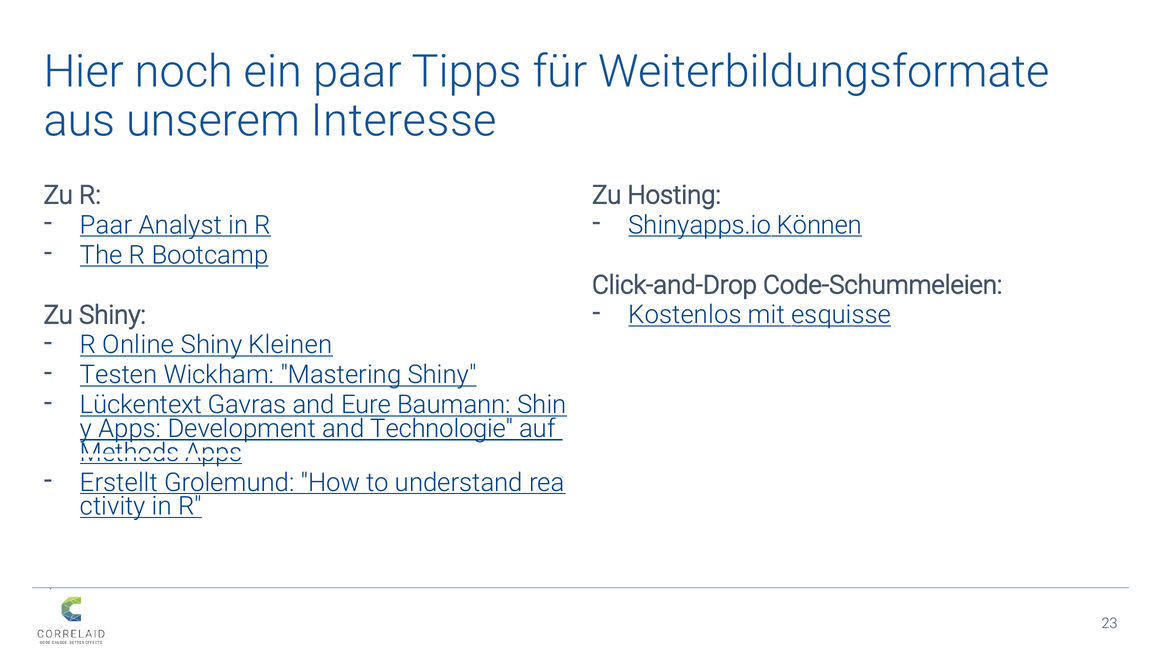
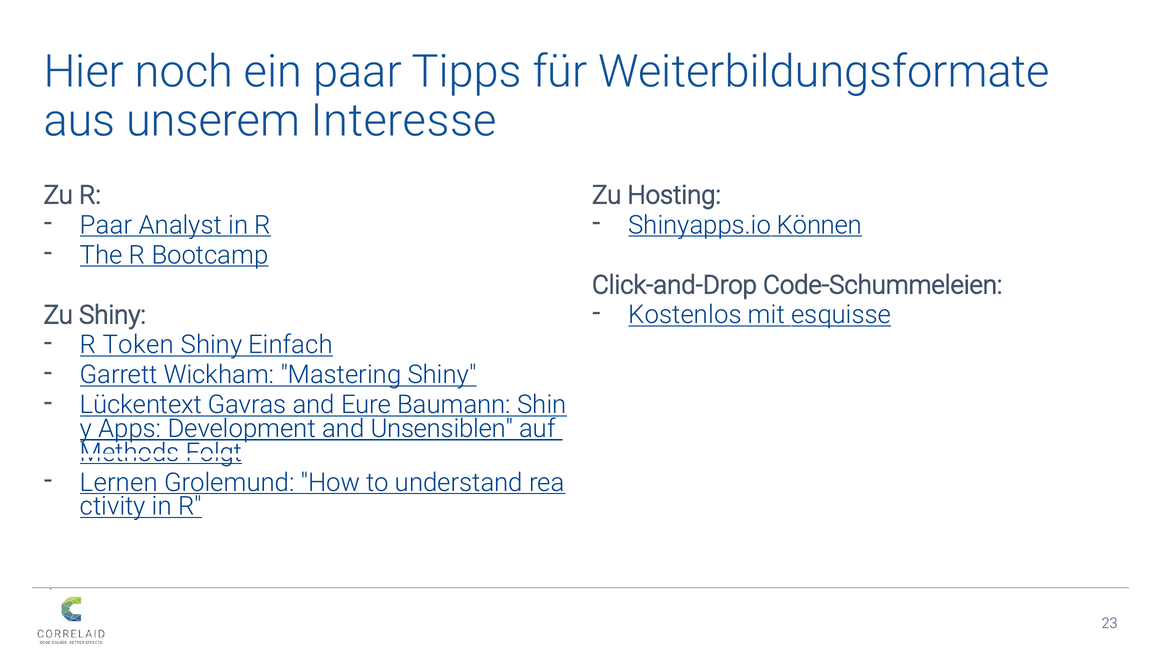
Online: Online -> Token (138, 345)
Kleinen: Kleinen -> Einfach (290, 345)
Testen: Testen -> Garrett (119, 375)
Technologie: Technologie -> Unsensiblen (442, 429)
Methods Apps: Apps -> Folgt (214, 453)
Erstellt: Erstellt -> Lernen (119, 483)
